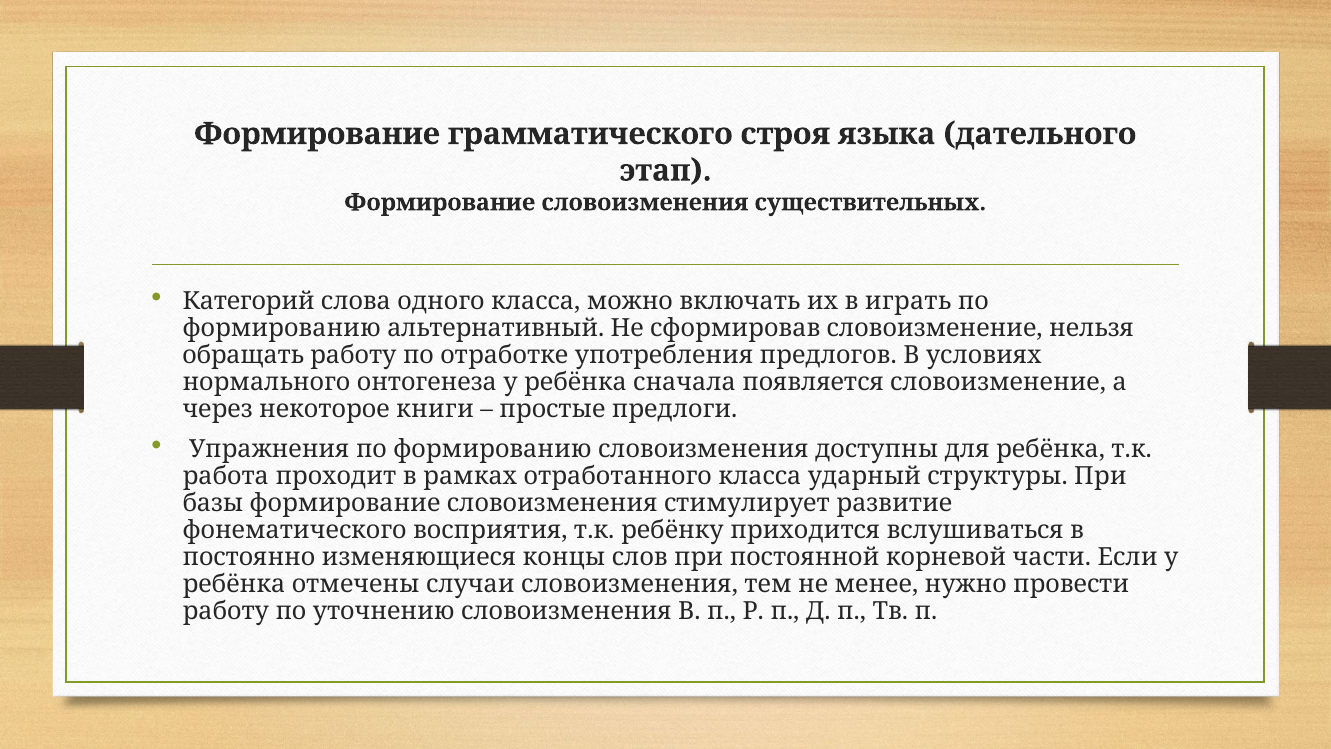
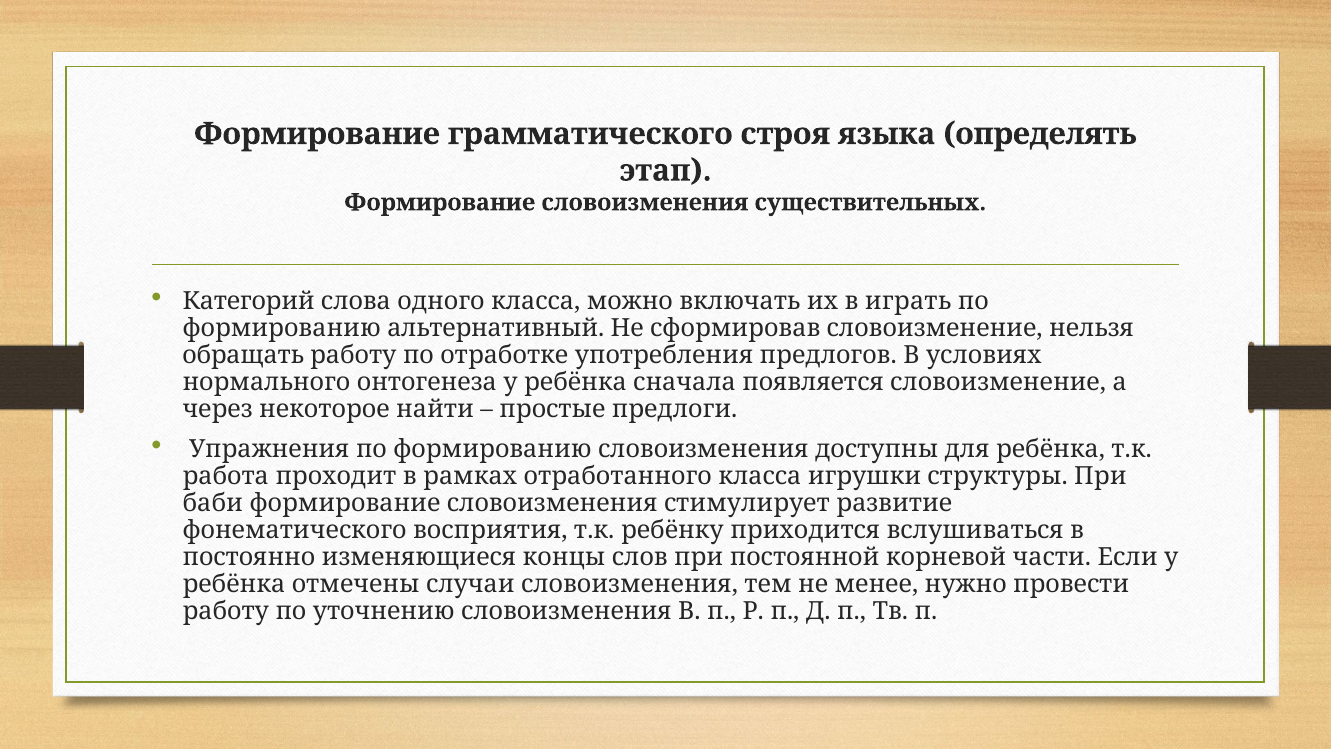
дательного: дательного -> определять (1040, 134)
книги: книги -> найти (435, 409)
ударный: ударный -> игрушки (864, 476)
базы: базы -> баби (213, 503)
